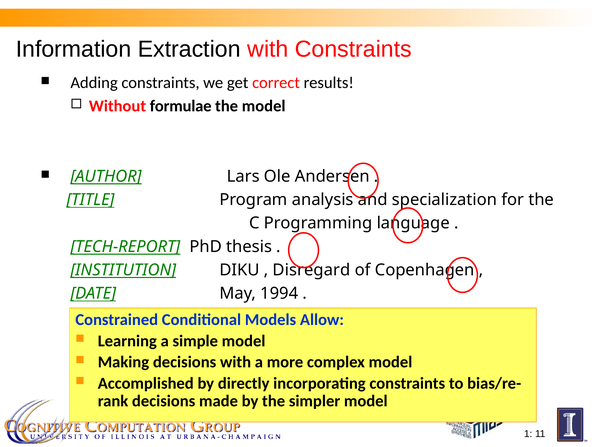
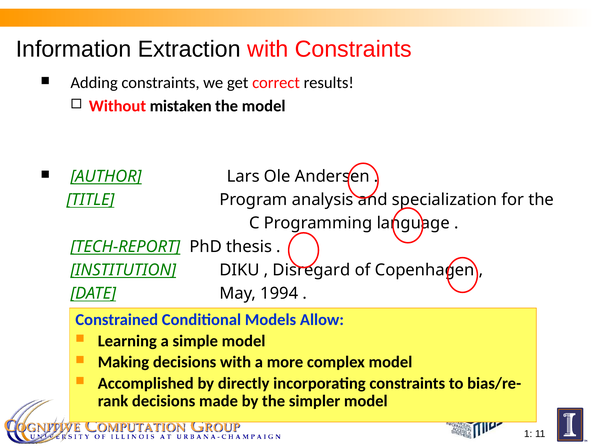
formulae: formulae -> mistaken (181, 106)
